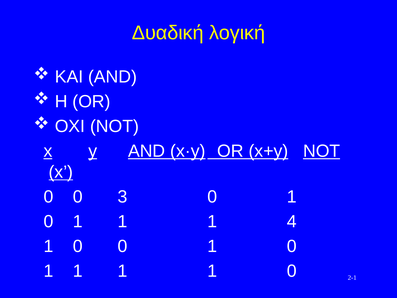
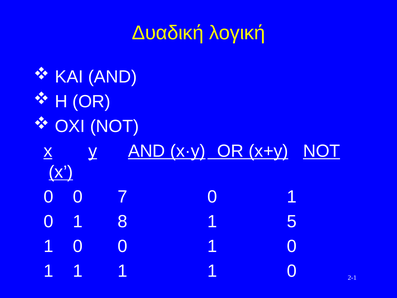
3: 3 -> 7 (123, 197)
1: 1 -> 8 (123, 221)
4: 4 -> 5 (292, 221)
